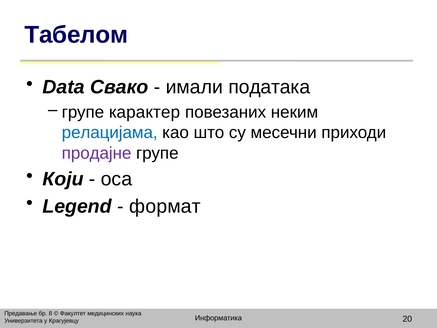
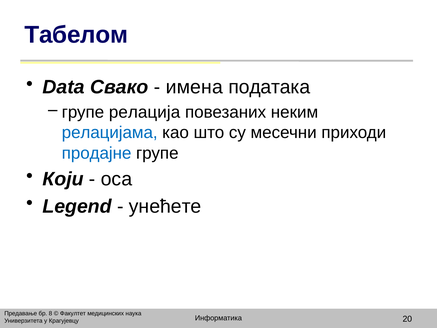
имали: имали -> имена (194, 87)
карактер: карактер -> релација (145, 112)
продајне colour: purple -> blue (97, 153)
формат: формат -> унећете (165, 206)
